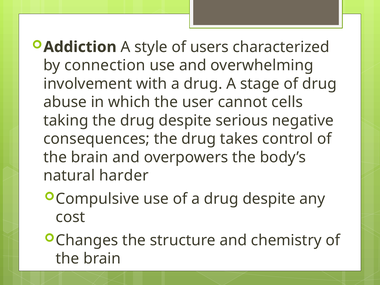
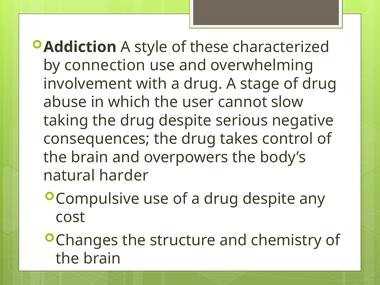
users: users -> these (209, 47)
cells: cells -> slow (287, 102)
